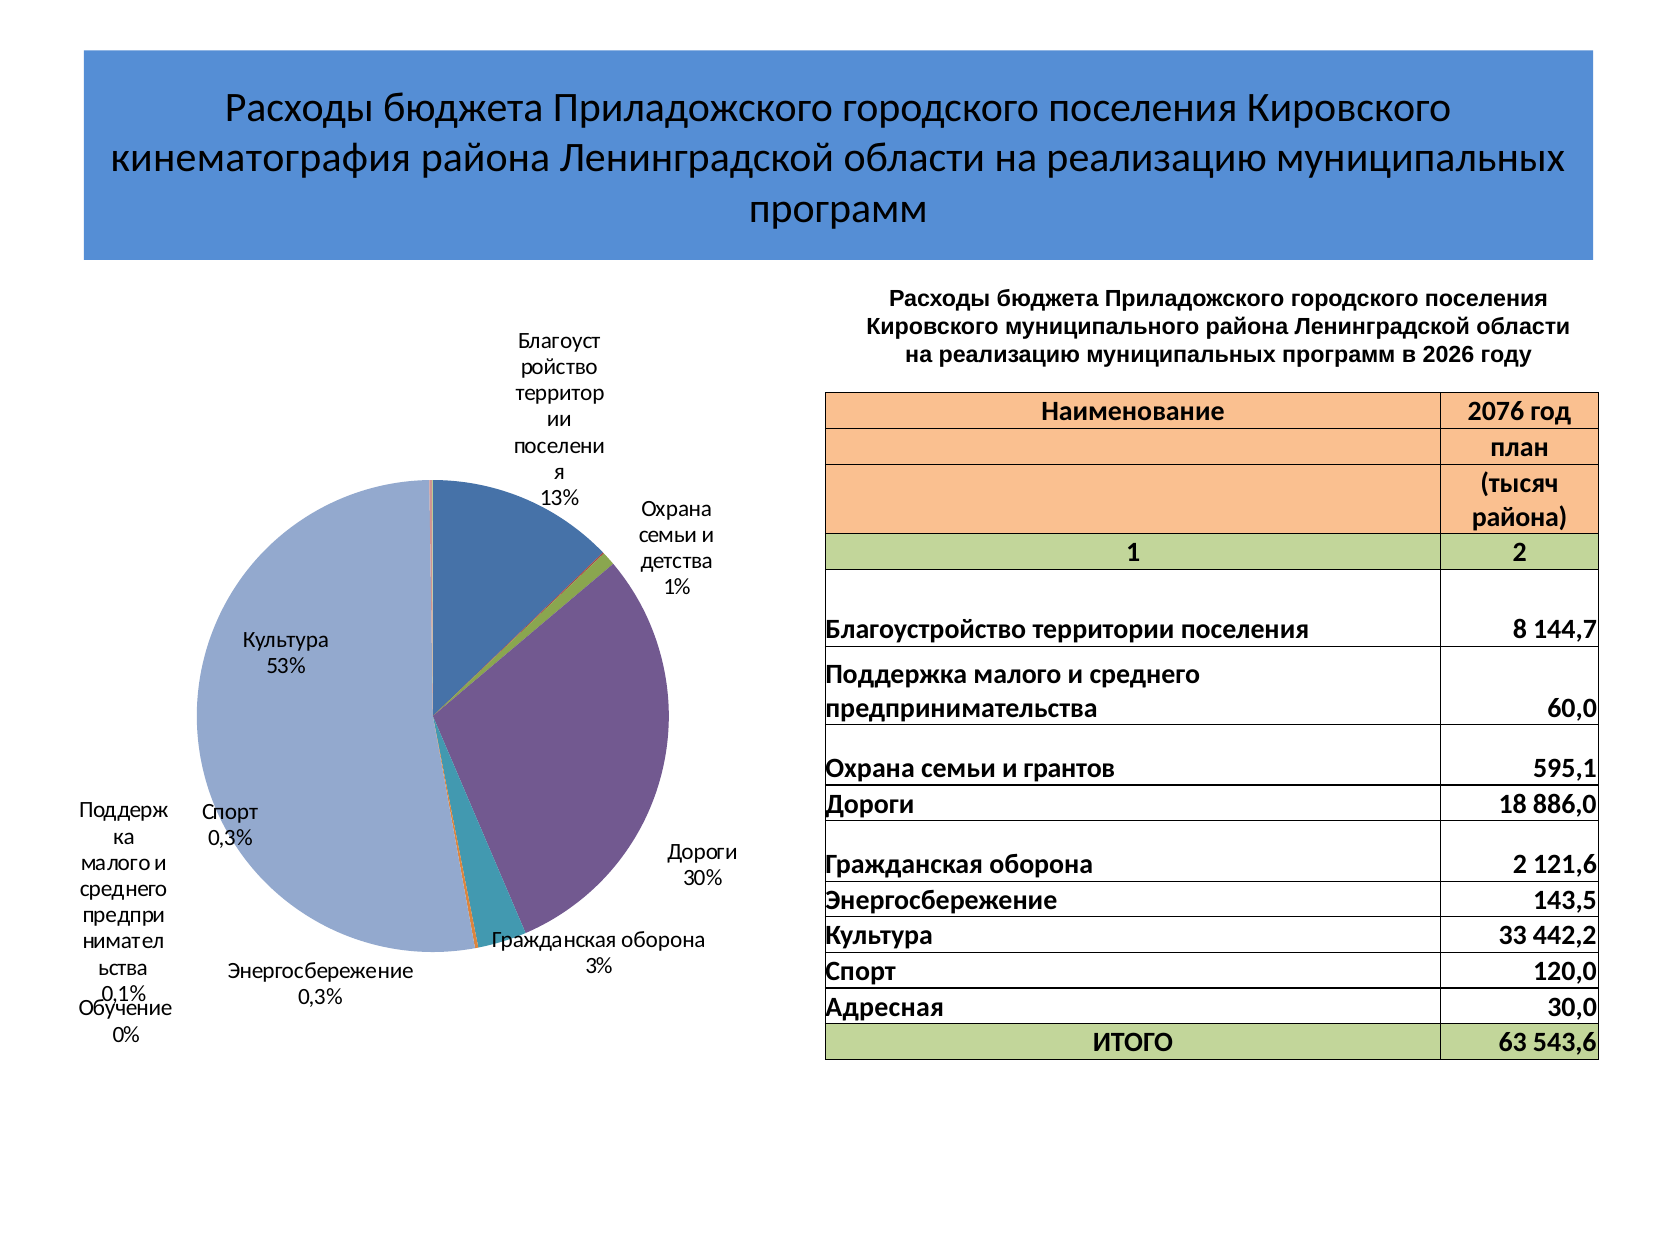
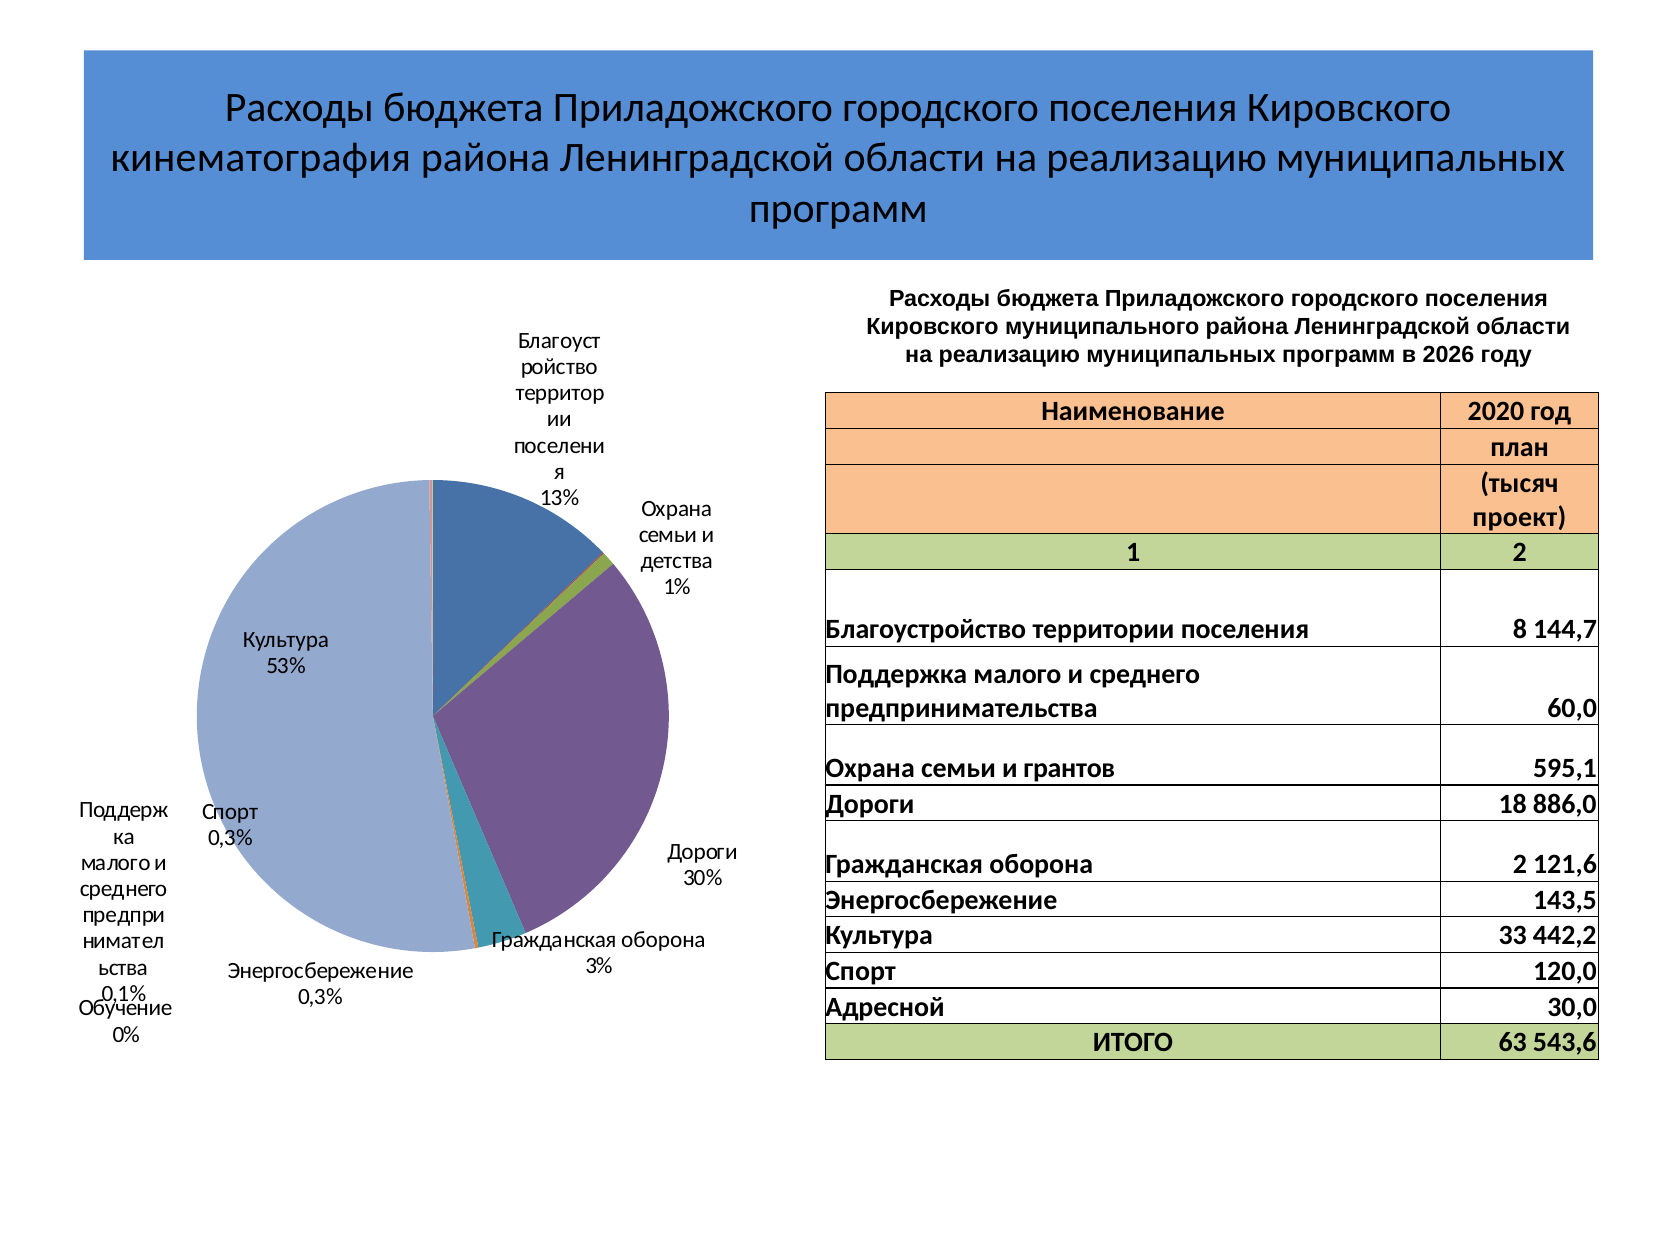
2076: 2076 -> 2020 (1496, 412)
района: района -> проект (1519, 517)
Адресная: Адресная -> Адресной (885, 1007)
